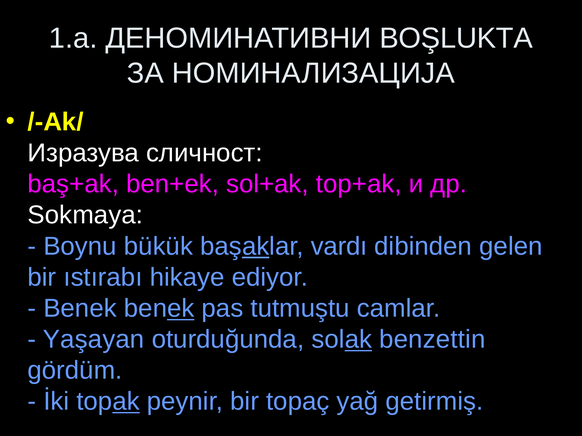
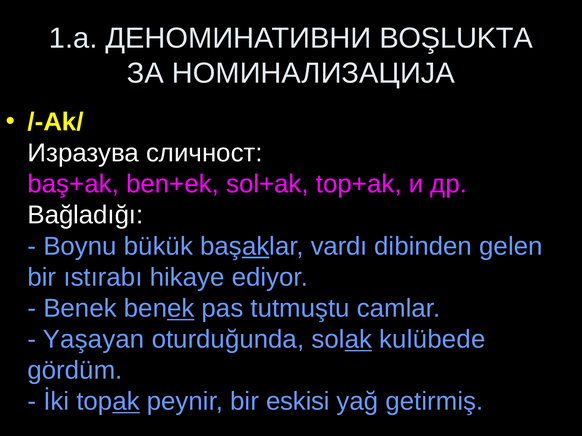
Sokmaya: Sokmaya -> Bağladığı (85, 215)
benzettin: benzettin -> kulübede (432, 340)
topaç: topaç -> eskisi (298, 402)
